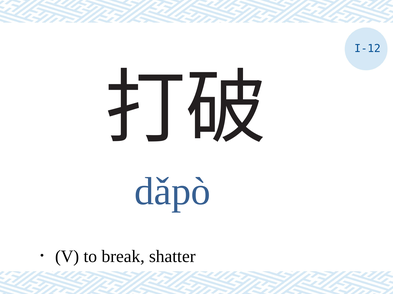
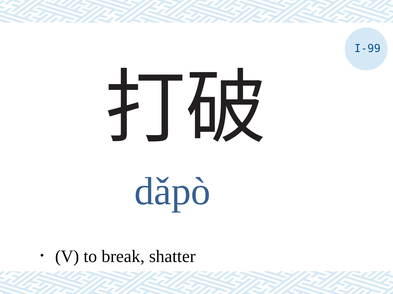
I-12: I-12 -> I-99 (367, 49)
